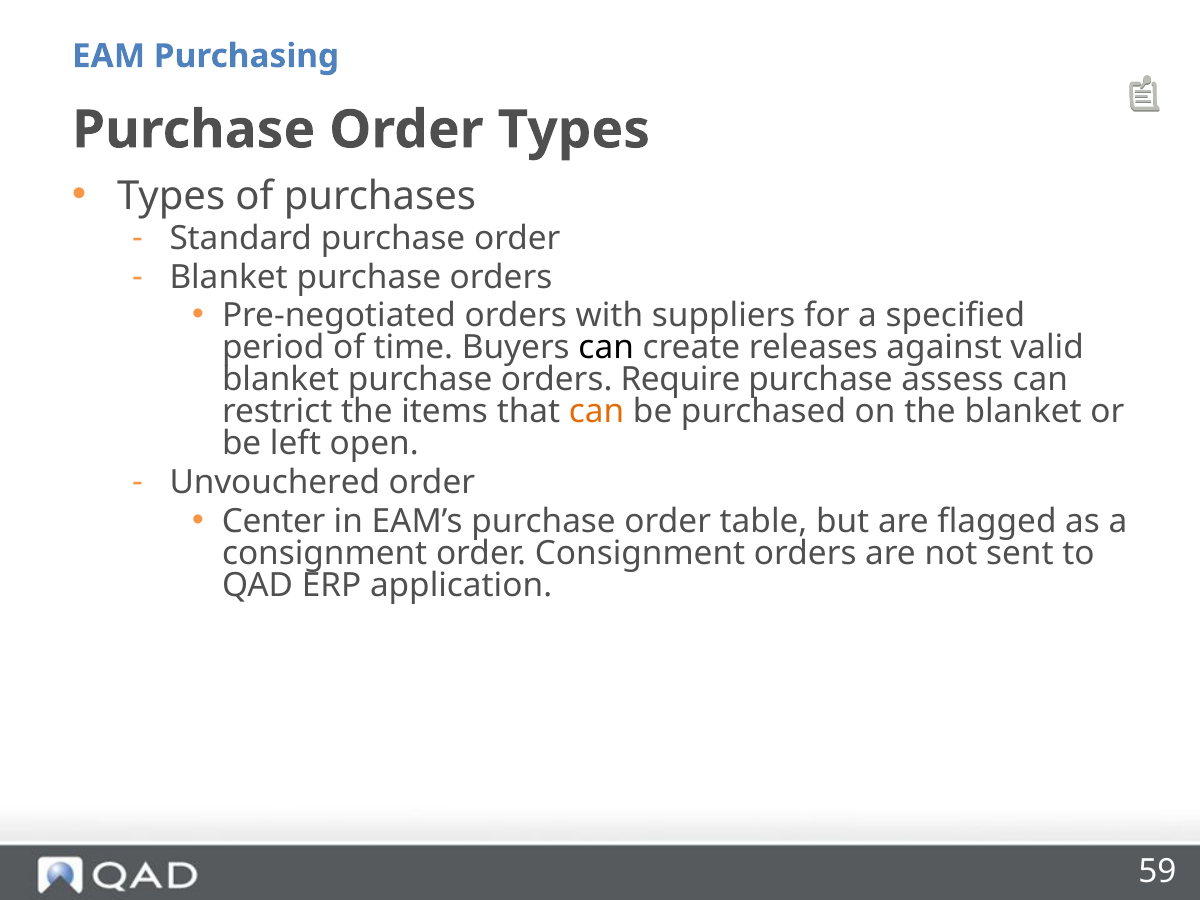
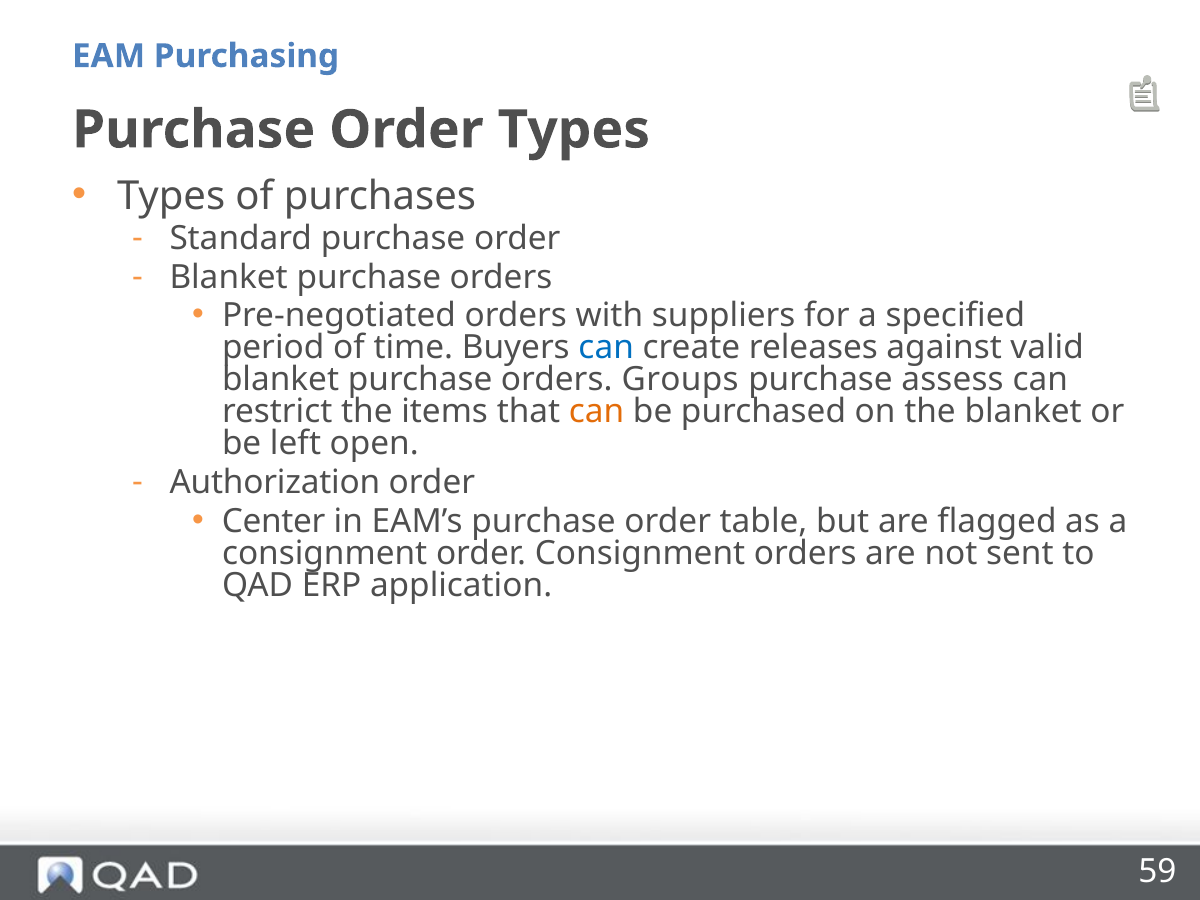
can colour: black -> blue (606, 348)
Require: Require -> Groups (680, 380)
Unvouchered: Unvouchered -> Authorization (275, 483)
